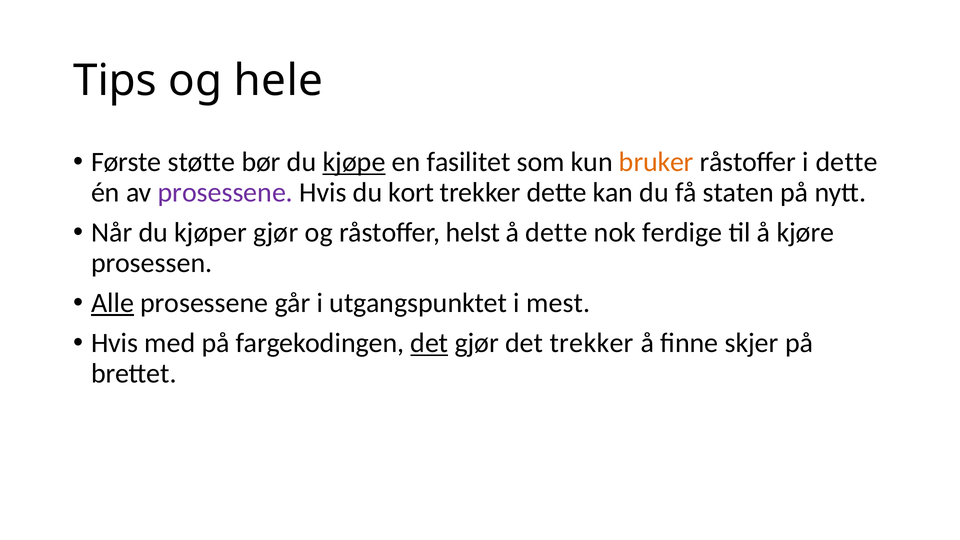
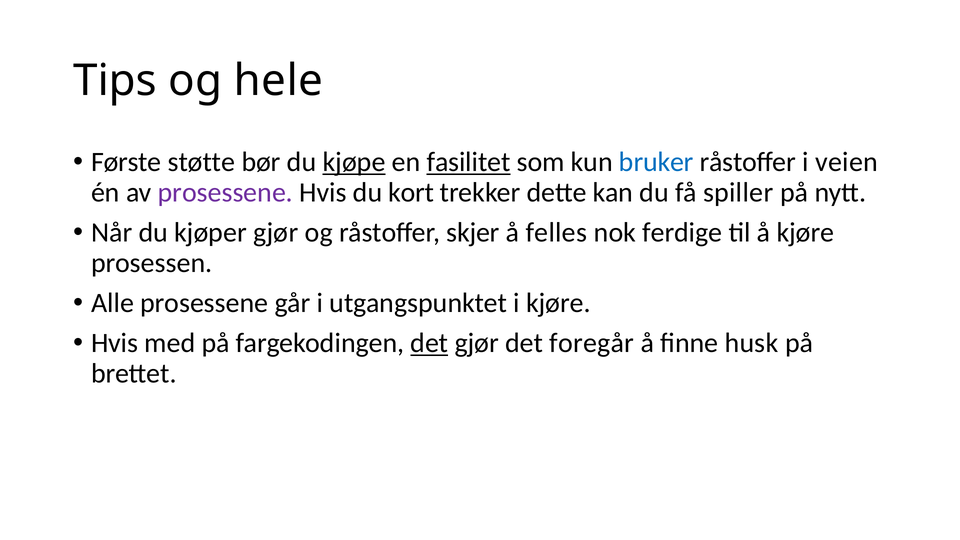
fasilitet underline: none -> present (469, 162)
bruker colour: orange -> blue (656, 162)
i dette: dette -> veien (847, 162)
staten: staten -> spiller (738, 192)
helst: helst -> skjer (473, 233)
å dette: dette -> felles (556, 233)
Alle underline: present -> none (113, 303)
i mest: mest -> kjøre (558, 303)
det trekker: trekker -> foregår (592, 343)
skjer: skjer -> husk (751, 343)
